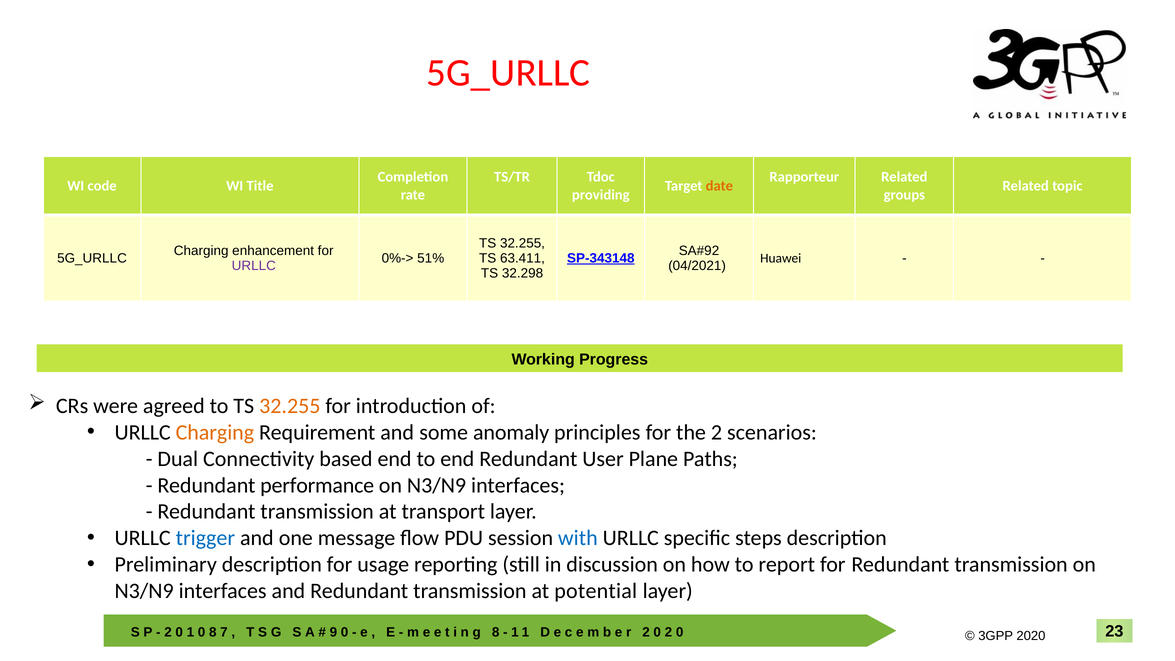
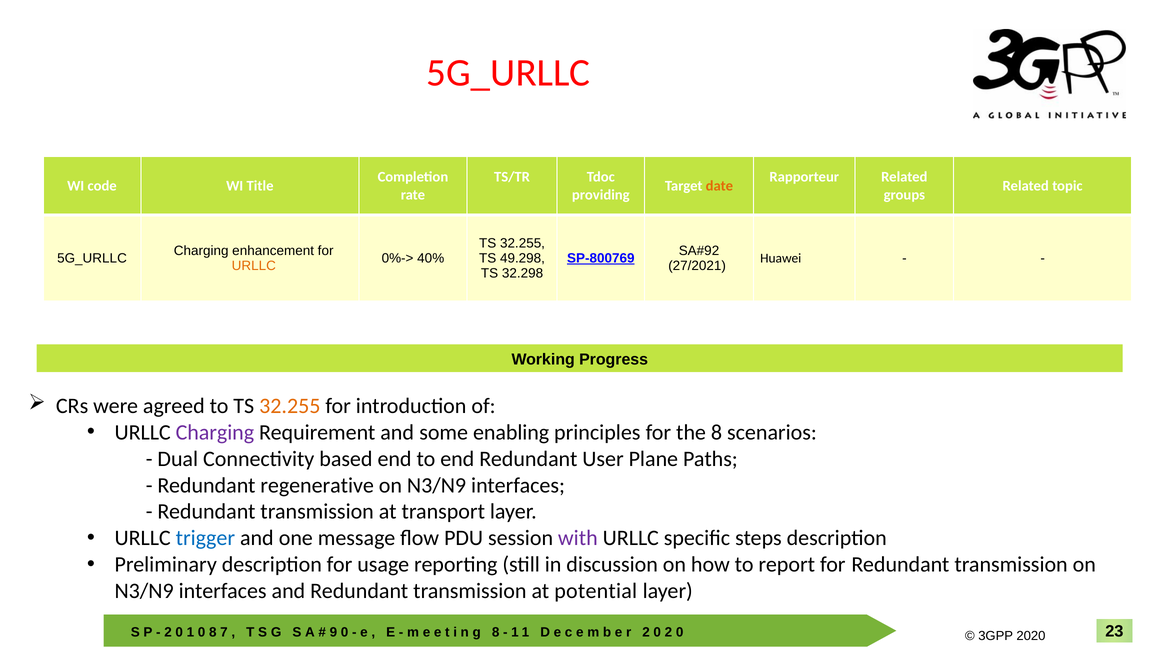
51%: 51% -> 40% (431, 258)
63.411: 63.411 -> 49.298 (522, 258)
SP-343148: SP-343148 -> SP-800769 (601, 258)
URLLC colour: purple -> orange (254, 266)
04/2021: 04/2021 -> 27/2021 (697, 266)
Charging colour: orange -> purple (215, 432)
anomaly: anomaly -> enabling (511, 432)
the 2: 2 -> 8 (717, 432)
performance: performance -> regenerative (317, 485)
with colour: blue -> purple (578, 538)
